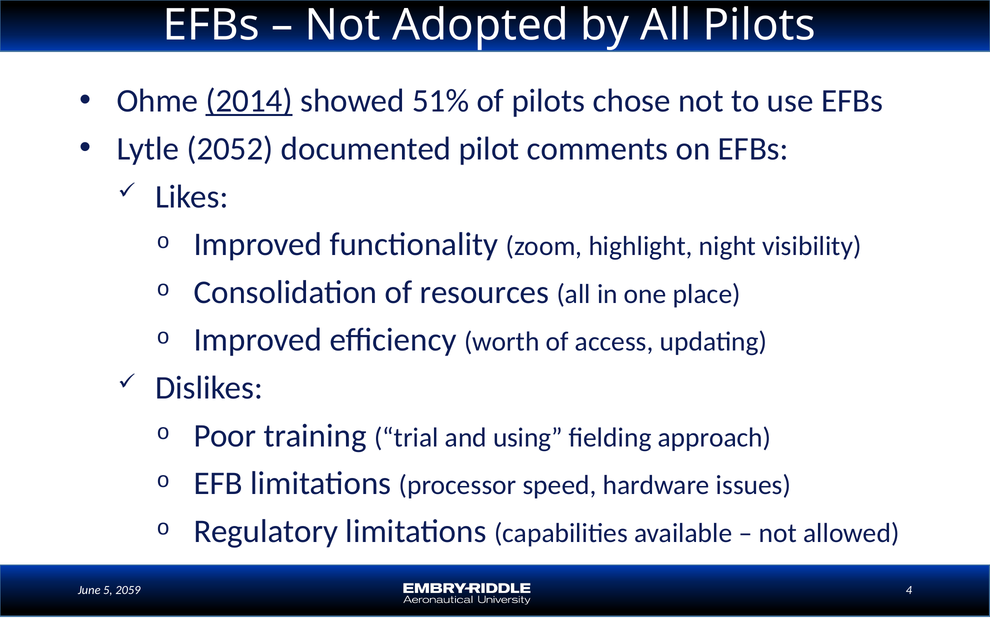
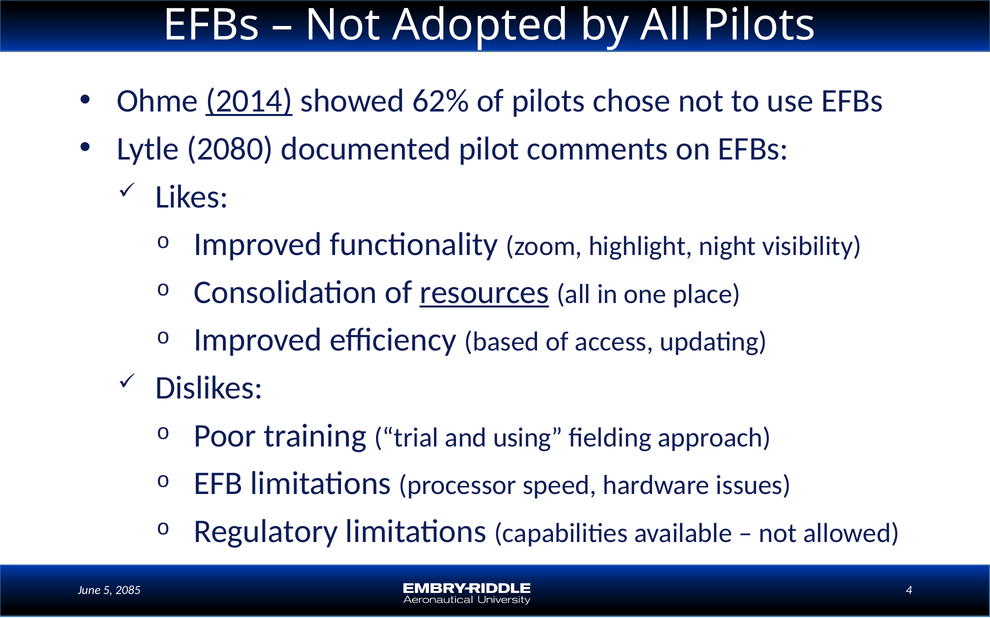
51%: 51% -> 62% (441, 101)
2052: 2052 -> 2080 (230, 149)
resources underline: none -> present (484, 293)
worth: worth -> based (502, 342)
2059: 2059 -> 2085 (128, 591)
